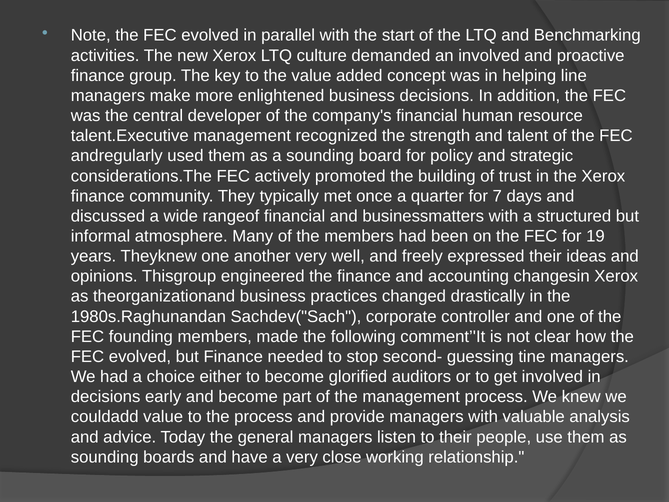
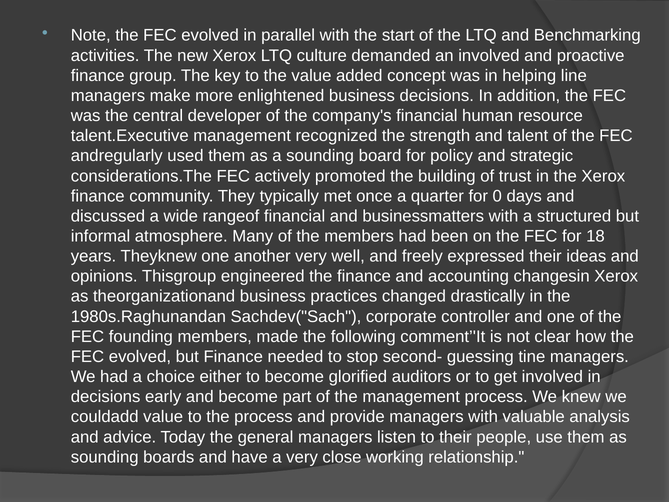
7: 7 -> 0 (497, 196)
19: 19 -> 18 (595, 236)
